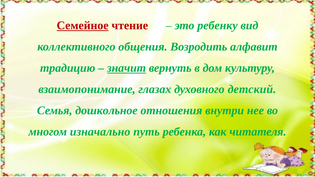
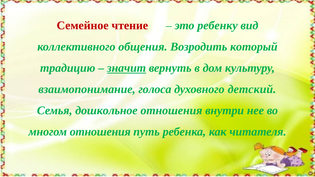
Семейное underline: present -> none (83, 26)
алфавит: алфавит -> который (254, 47)
глазах: глазах -> голоса (155, 89)
многом изначально: изначально -> отношения (100, 132)
